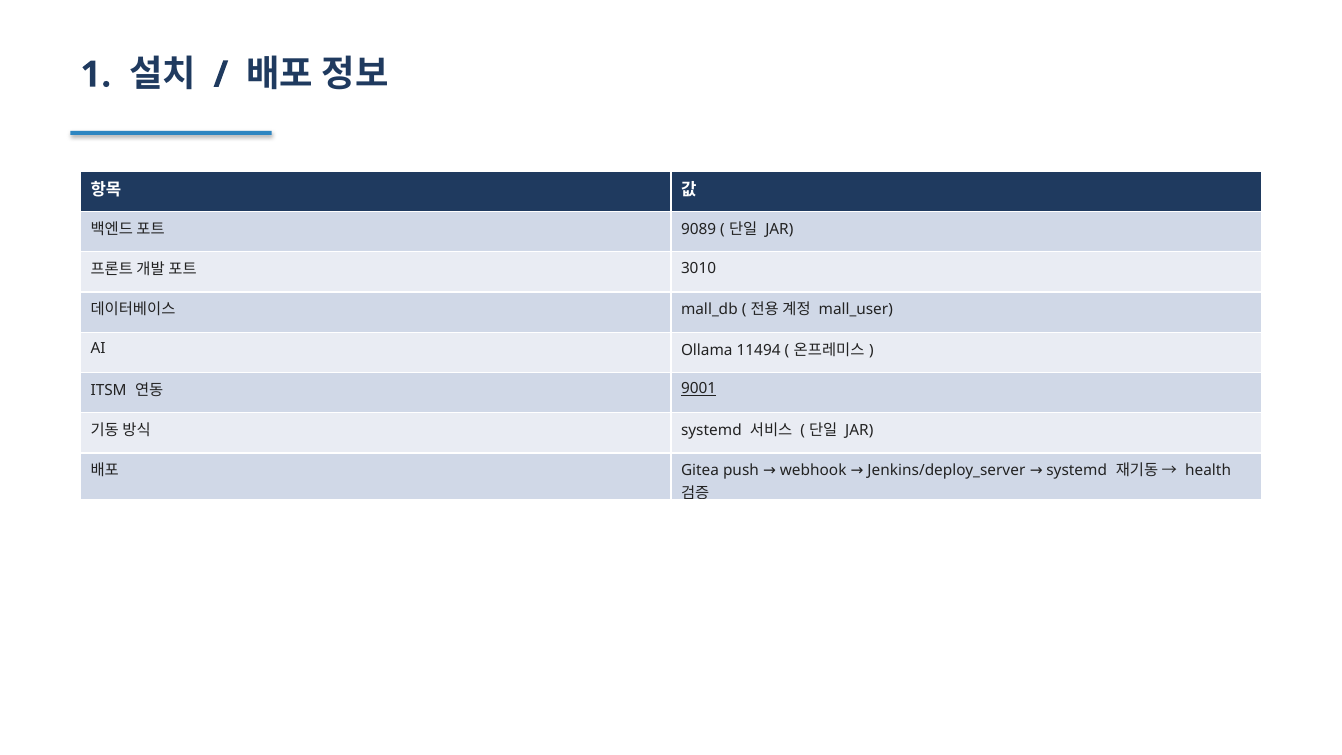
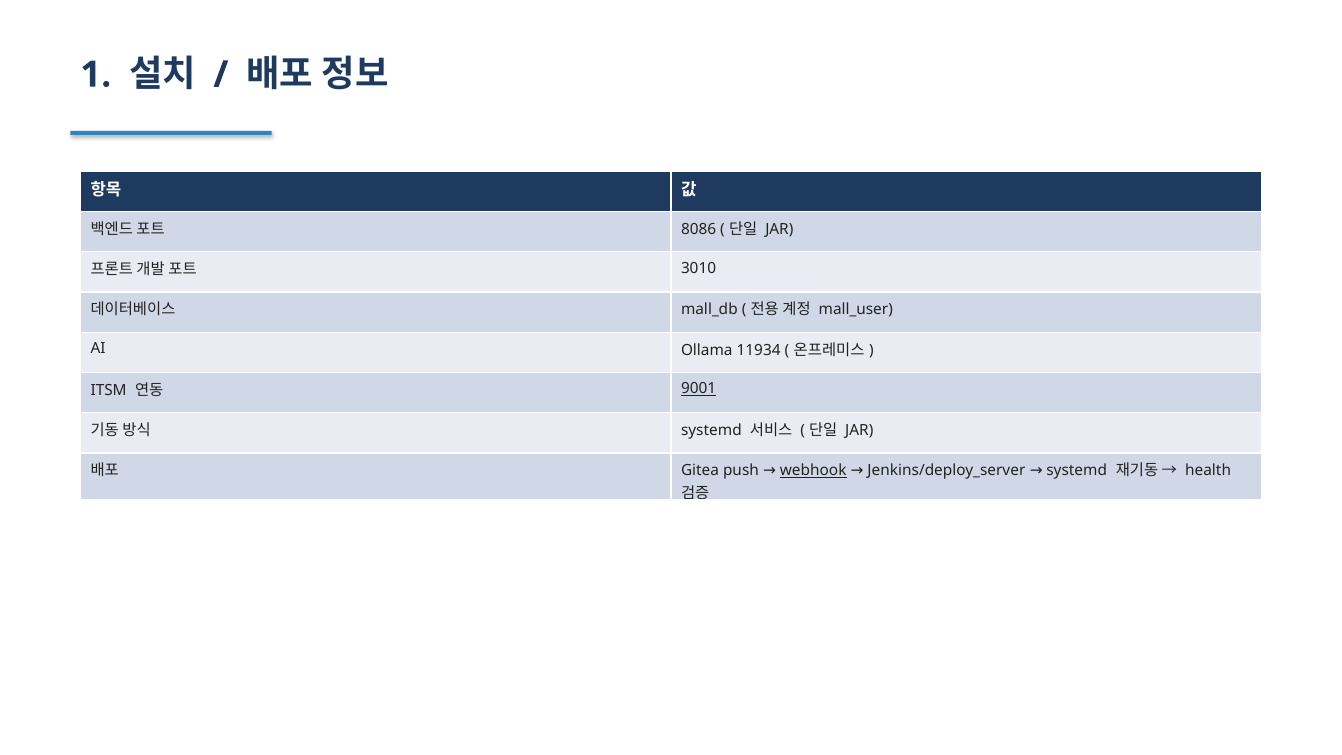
9089: 9089 -> 8086 (699, 229)
11494: 11494 -> 11934 (759, 350)
webhook underline: none -> present (813, 471)
